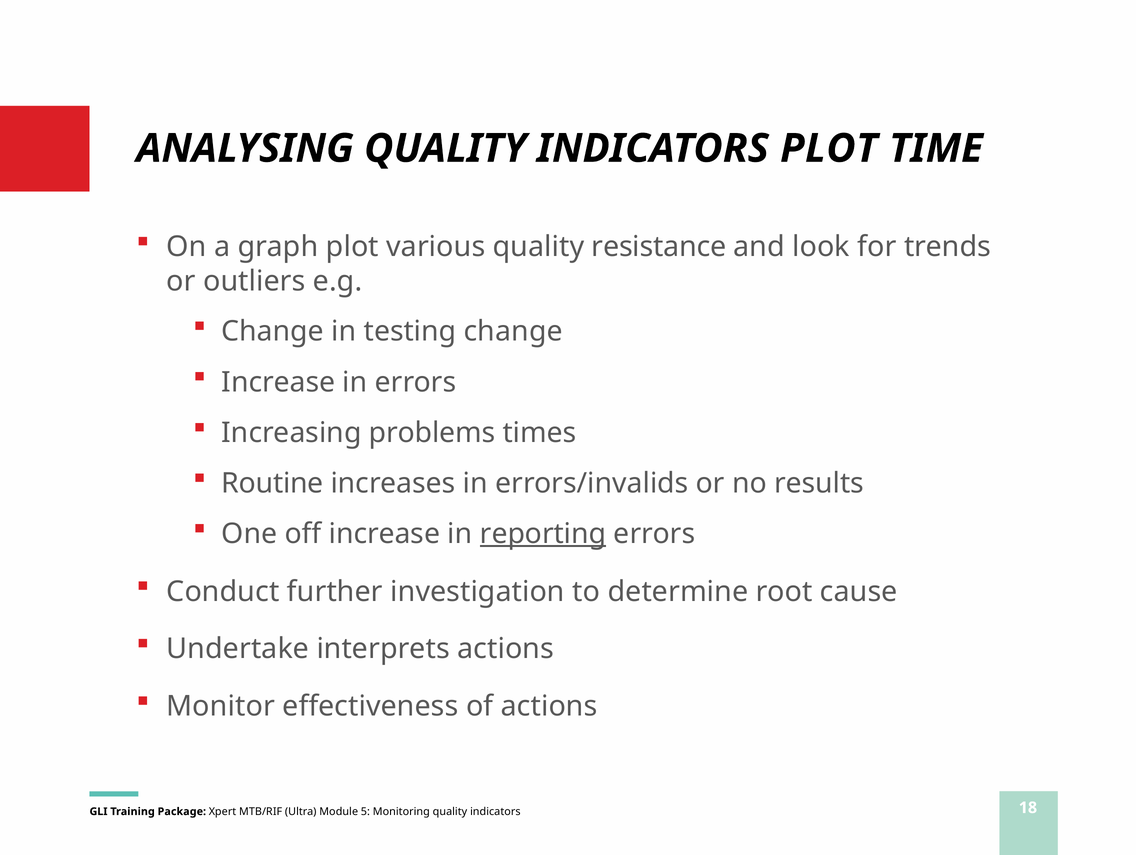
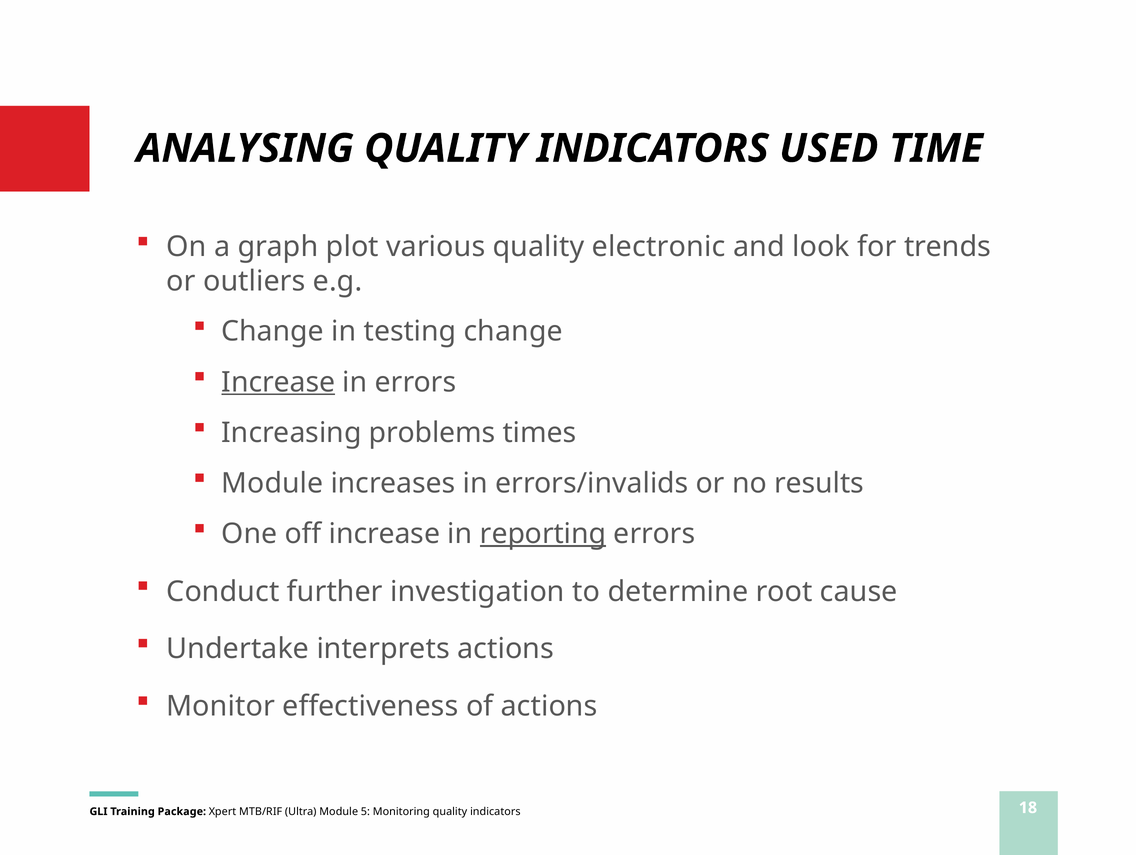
INDICATORS PLOT: PLOT -> USED (829, 149)
resistance: resistance -> electronic (659, 247)
Increase underline: none -> present (278, 382)
Routine: Routine -> Module (272, 483)
